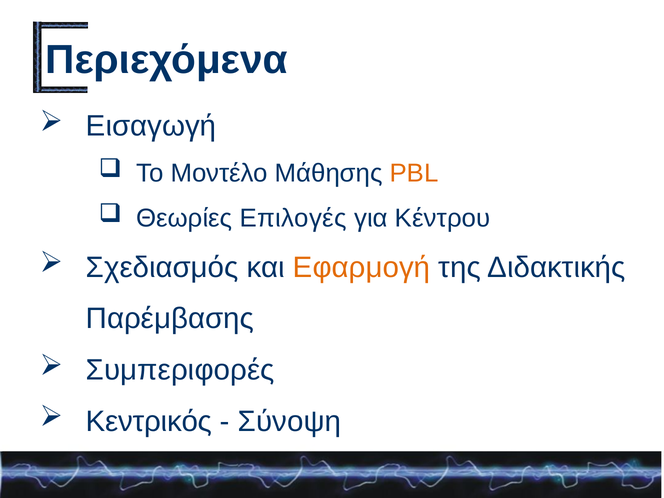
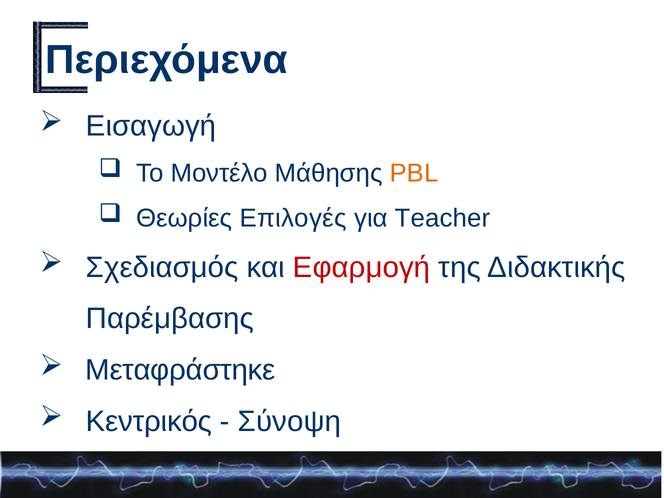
Κέντρου: Κέντρου -> Teacher (443, 218)
Εφαρμογή colour: orange -> red (362, 267)
Συμπεριφορές: Συμπεριφορές -> Μεταφράστηκε (180, 370)
